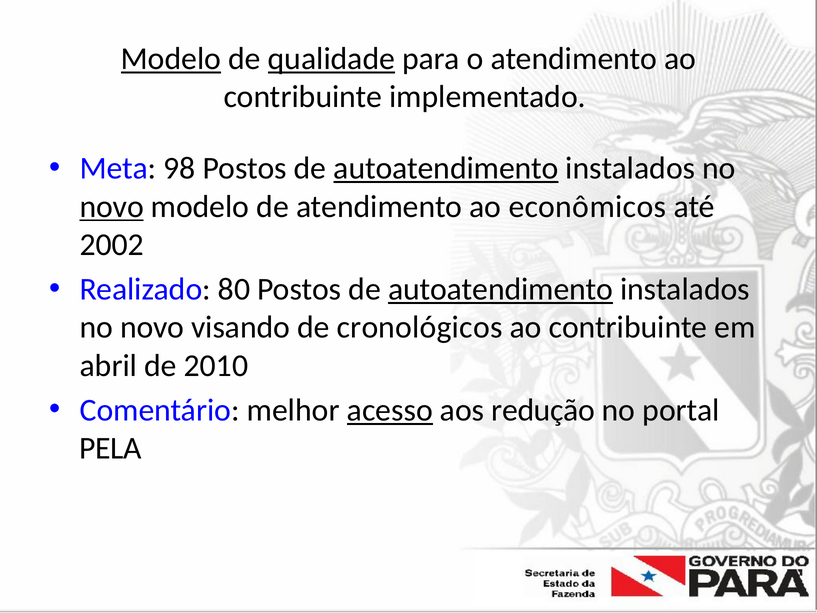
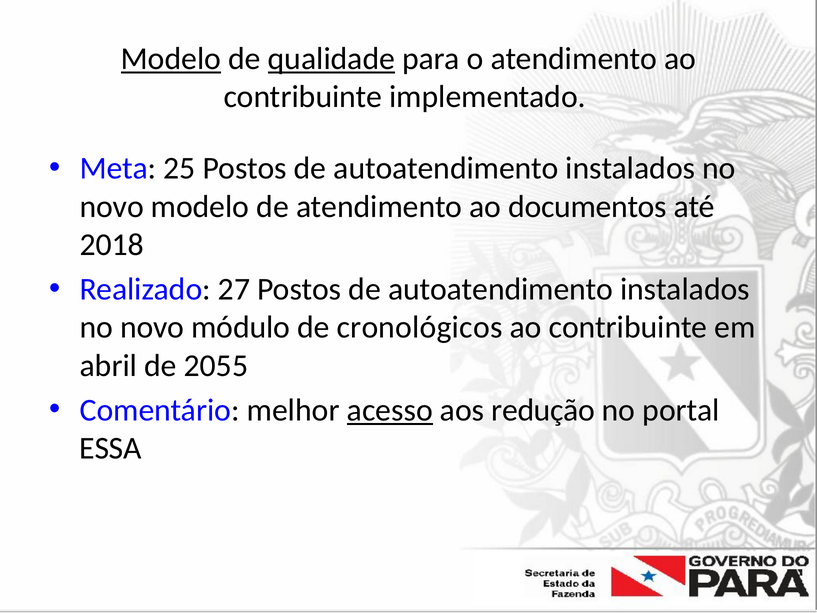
98: 98 -> 25 (179, 168)
autoatendimento underline: present -> none (446, 168)
novo underline: present -> none (112, 207)
econômicos: econômicos -> documentos (588, 207)
2002: 2002 -> 2018 (112, 245)
80: 80 -> 27 (234, 289)
autoatendimento underline: present -> none (501, 289)
visando: visando -> módulo (241, 327)
2010: 2010 -> 2055 (216, 365)
PELA: PELA -> ESSA (110, 448)
